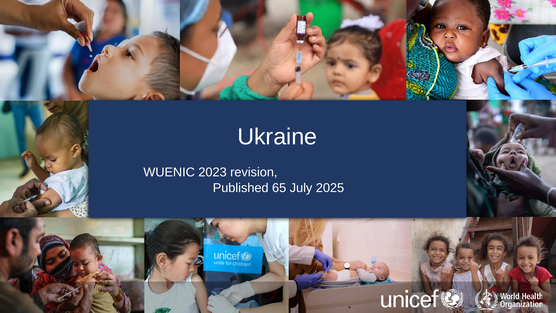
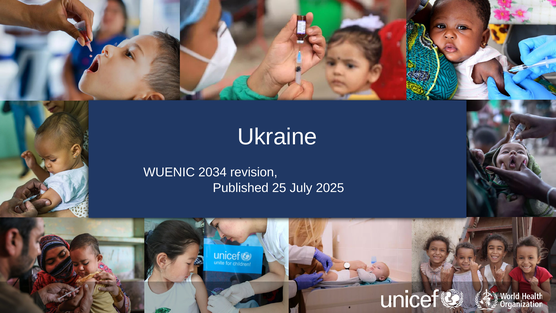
2023: 2023 -> 2034 (213, 172)
65: 65 -> 25 (279, 188)
